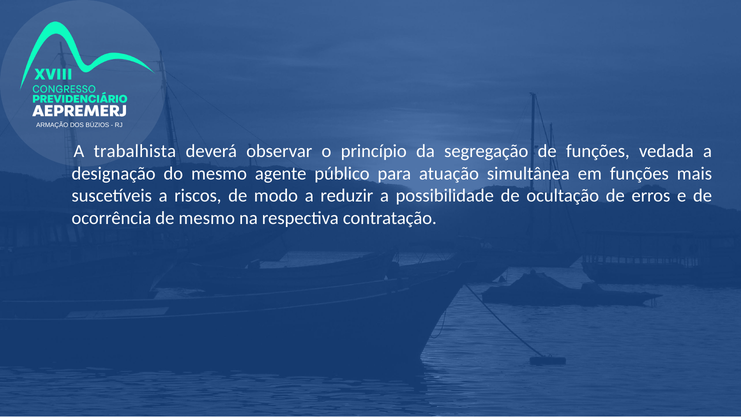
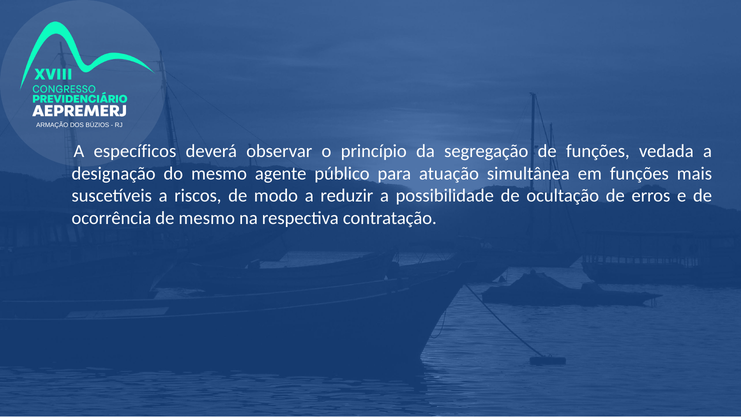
trabalhista: trabalhista -> específicos (135, 151)
